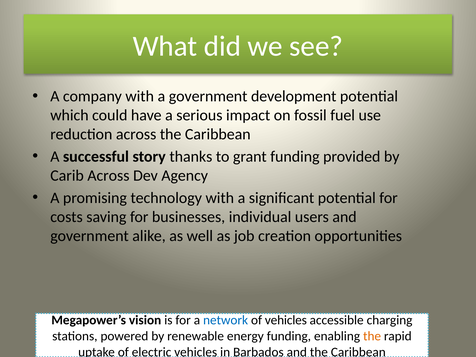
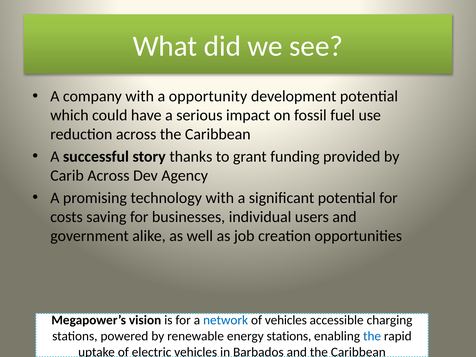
a government: government -> opportunity (208, 96)
energy funding: funding -> stations (289, 336)
the colour: orange -> blue (372, 336)
